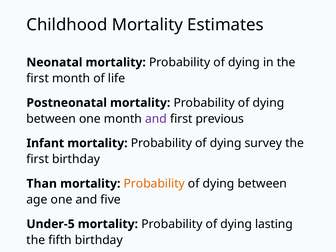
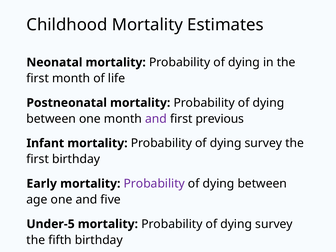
Than: Than -> Early (42, 184)
Probability colour: orange -> purple (154, 184)
lasting: lasting -> survey (274, 224)
